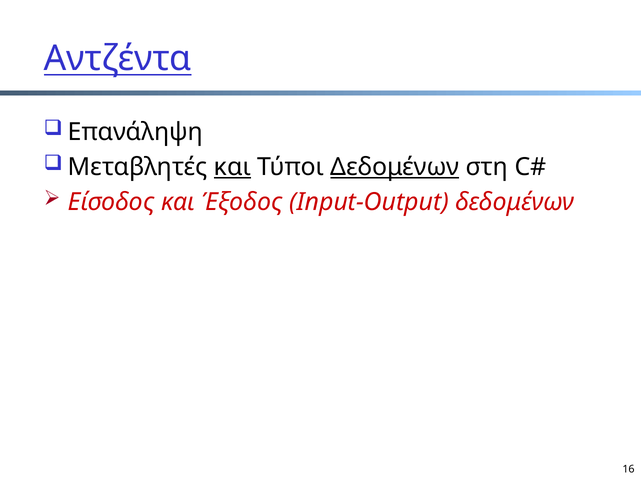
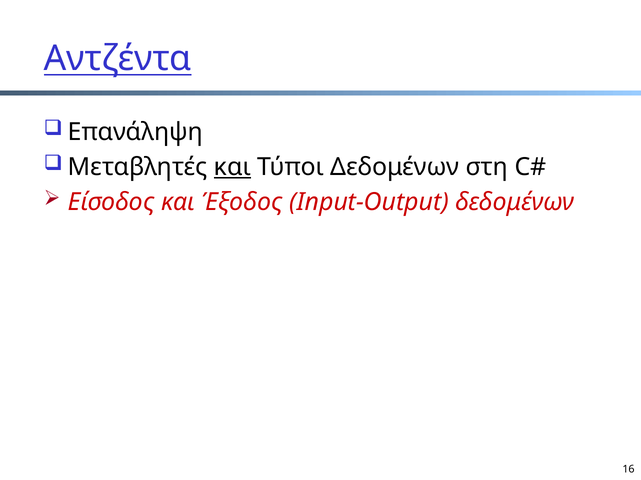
Δεδομένων underline: present -> none (395, 167)
